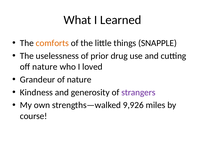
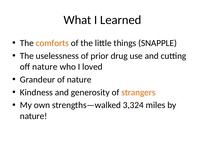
strangers colour: purple -> orange (138, 92)
9,926: 9,926 -> 3,324 (133, 105)
course: course -> nature (34, 116)
